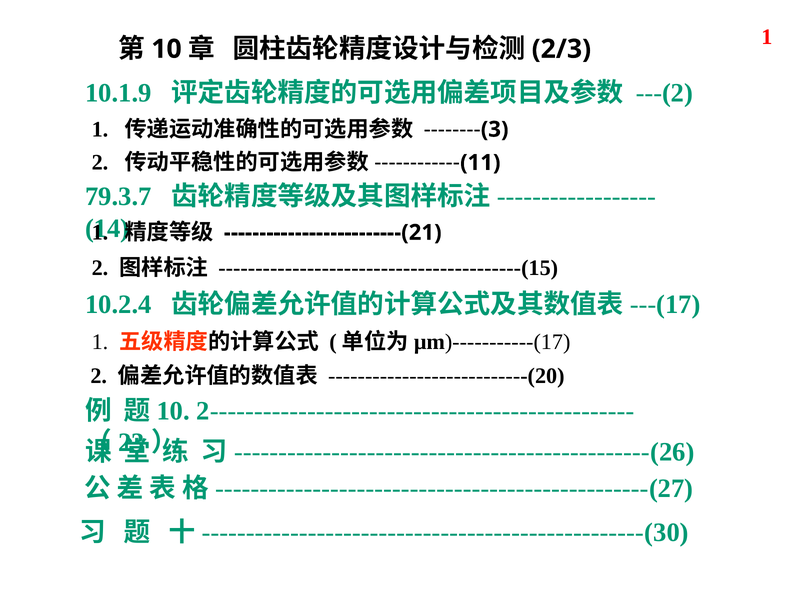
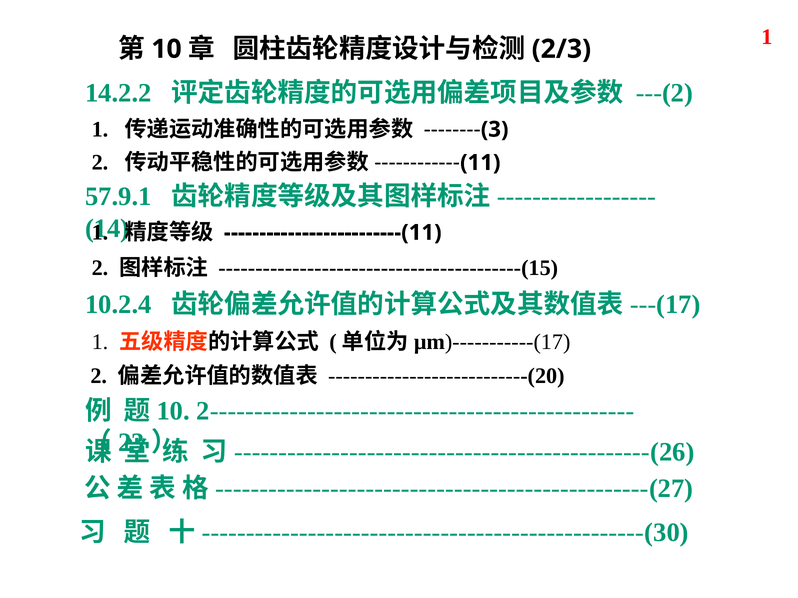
10.1.9: 10.1.9 -> 14.2.2 (118, 93)
79.3.7: 79.3.7 -> 57.9.1 (118, 197)
-------------------------(21: -------------------------(21 -> -------------------------(11 (333, 233)
